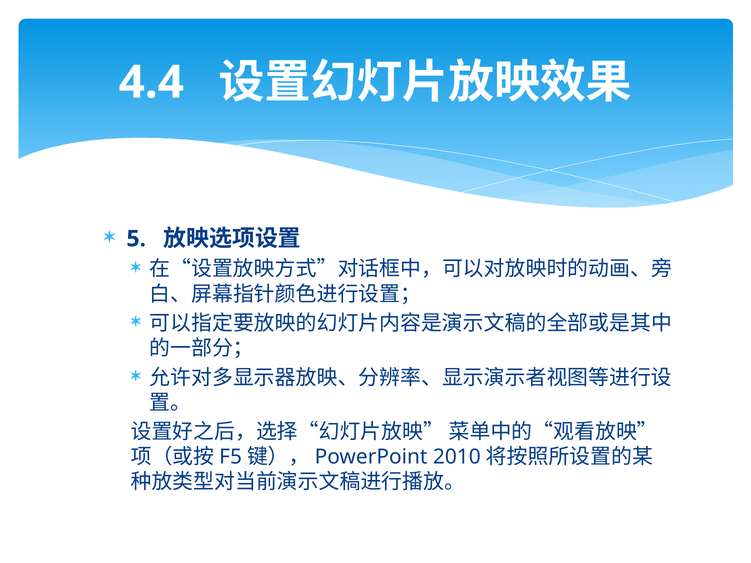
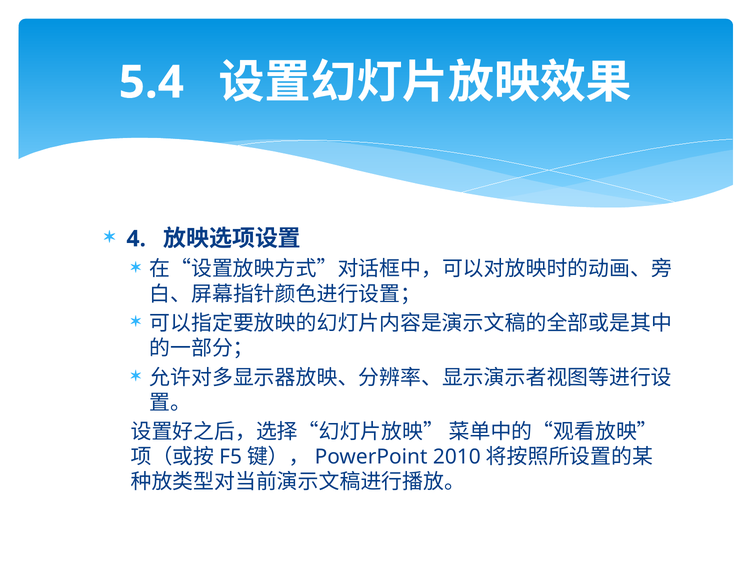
4.4: 4.4 -> 5.4 (151, 82)
5: 5 -> 4 (136, 239)
